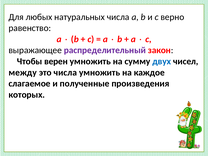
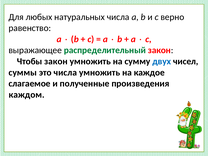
распределительный colour: purple -> green (105, 50)
Чтобы верен: верен -> закон (56, 61)
между: между -> суммы (23, 72)
которых: которых -> каждом (27, 95)
